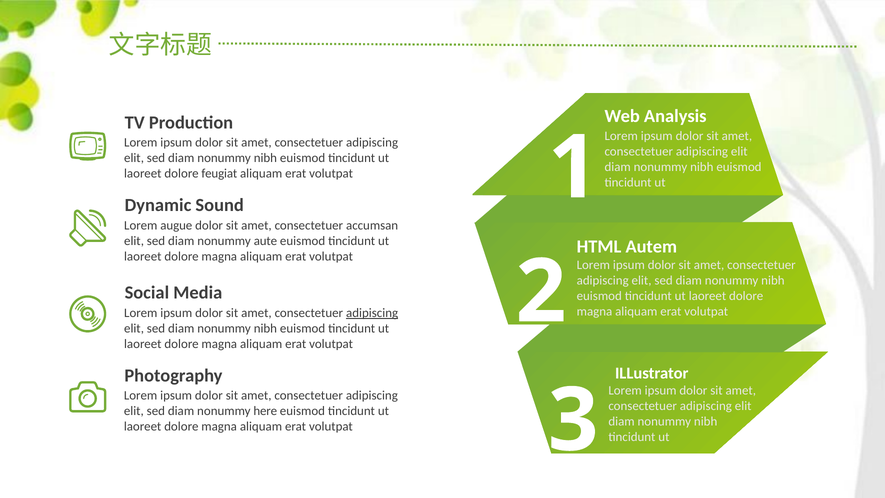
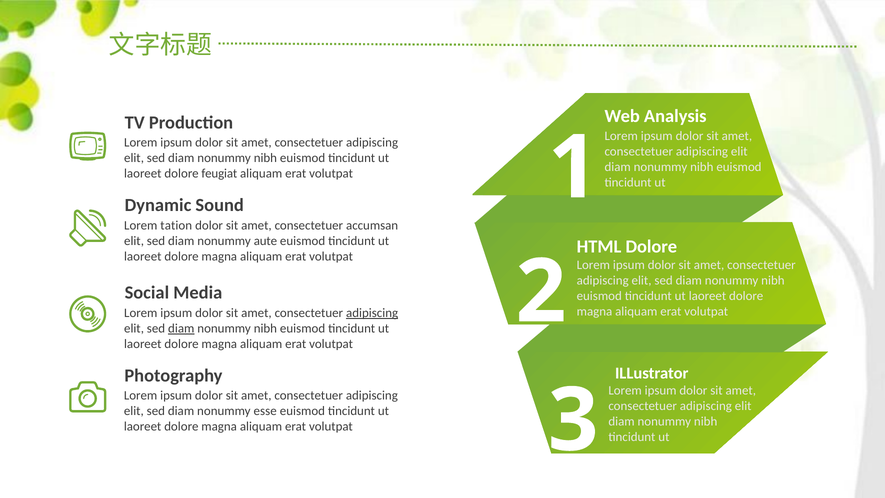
augue: augue -> tation (176, 225)
HTML Autem: Autem -> Dolore (651, 247)
diam underline: none -> present (181, 328)
here: here -> esse (265, 411)
